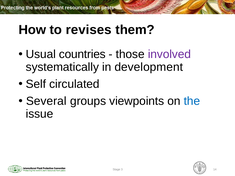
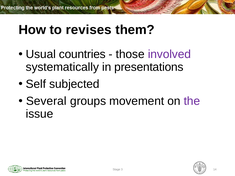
development: development -> presentations (149, 67)
circulated: circulated -> subjected (74, 84)
viewpoints: viewpoints -> movement (137, 101)
the colour: blue -> purple (192, 101)
